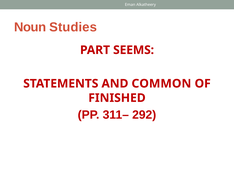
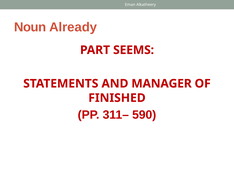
Studies: Studies -> Already (73, 27)
COMMON: COMMON -> MANAGER (162, 84)
292: 292 -> 590 (144, 115)
